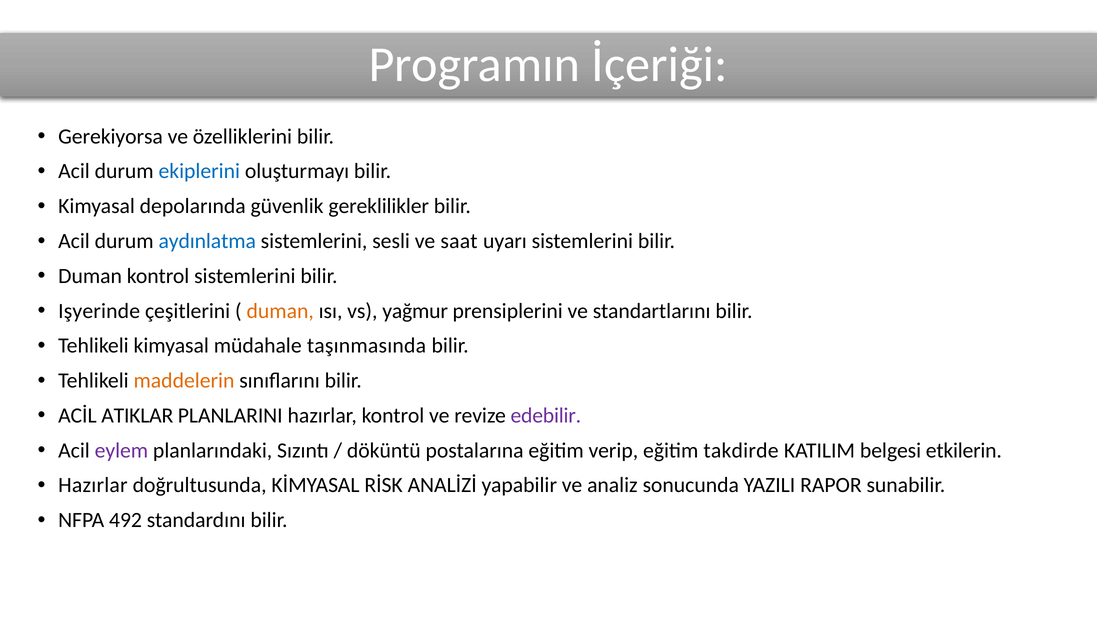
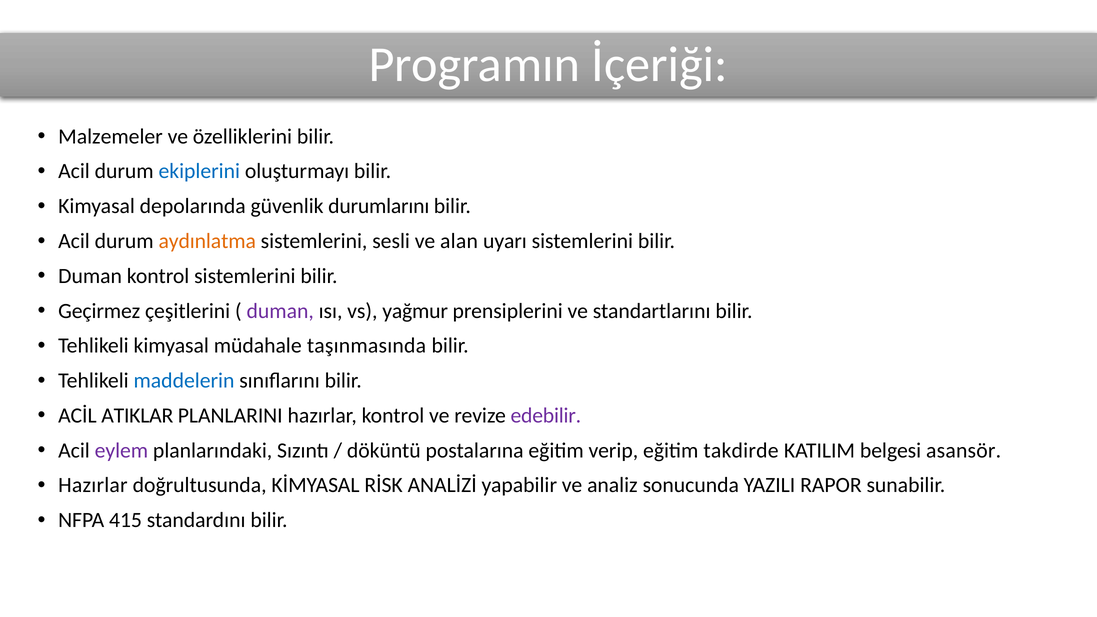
Gerekiyorsa: Gerekiyorsa -> Malzemeler (111, 136)
gereklilikler: gereklilikler -> durumlarını (379, 206)
aydınlatma colour: blue -> orange (207, 241)
saat: saat -> alan (459, 241)
Işyerinde: Işyerinde -> Geçirmez (99, 311)
duman colour: orange -> purple (280, 311)
maddelerin colour: orange -> blue (184, 381)
etkilerin: etkilerin -> asansör (964, 450)
492: 492 -> 415 (126, 520)
